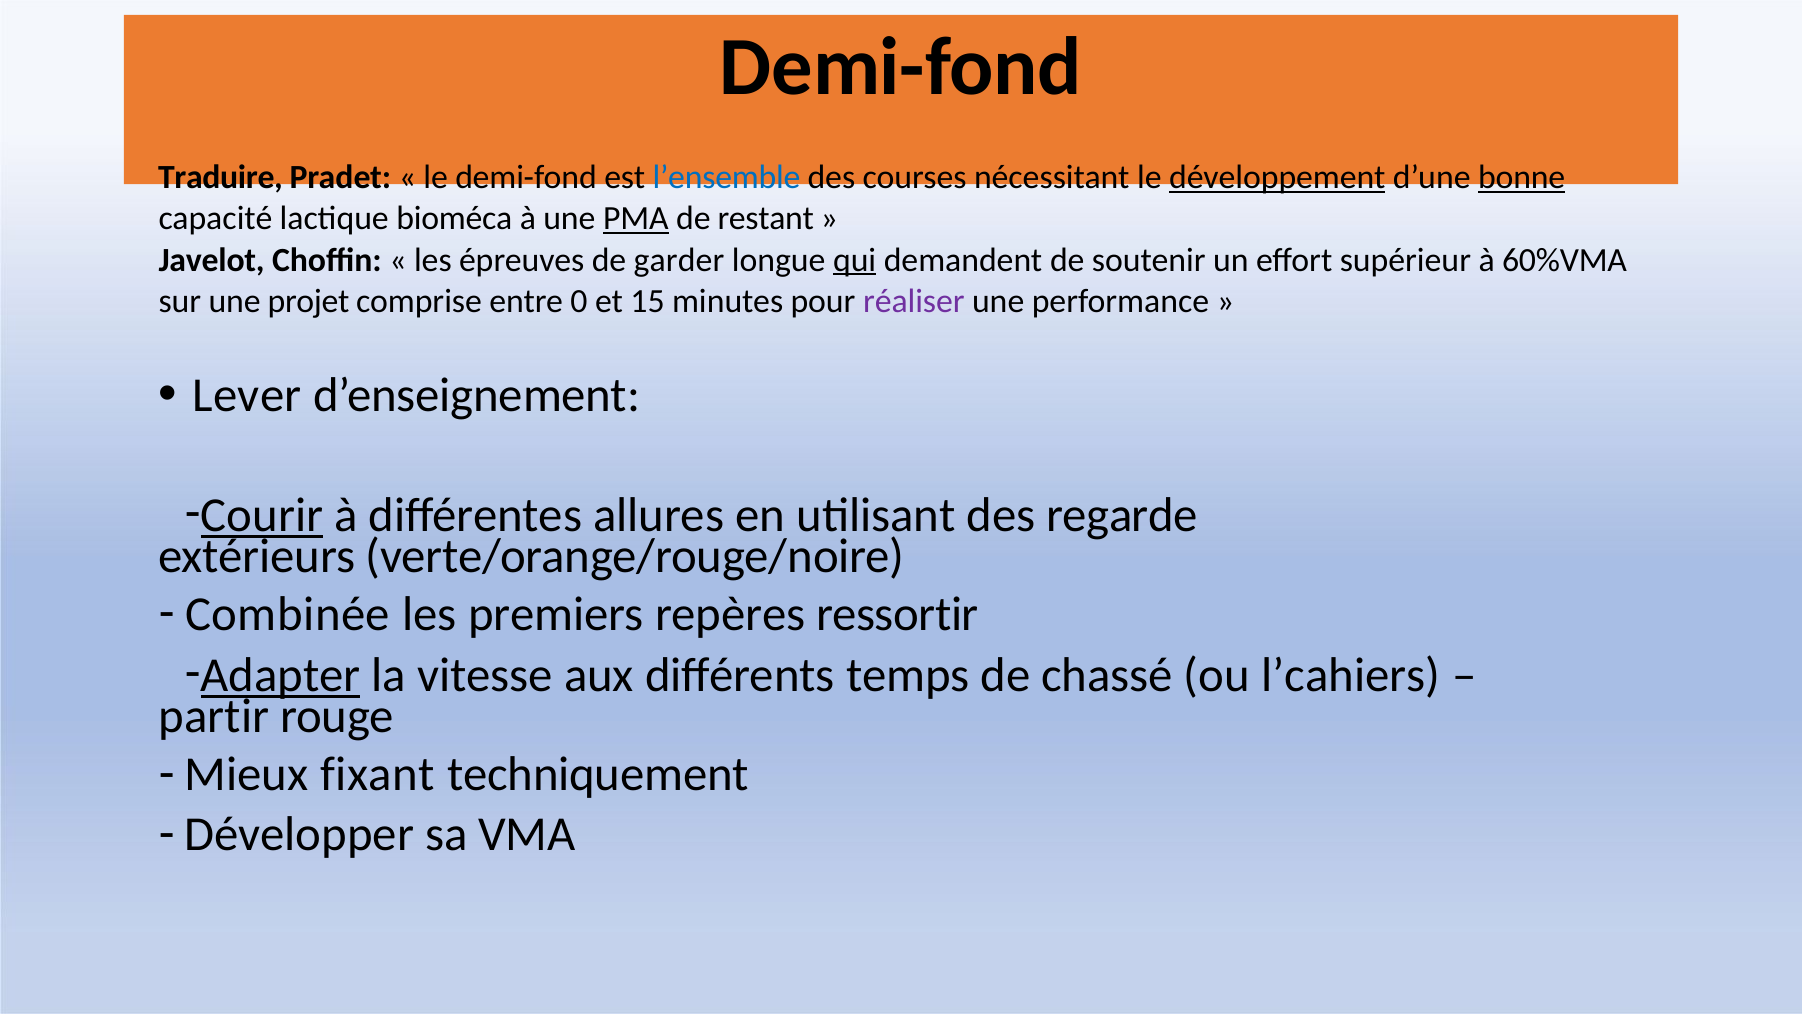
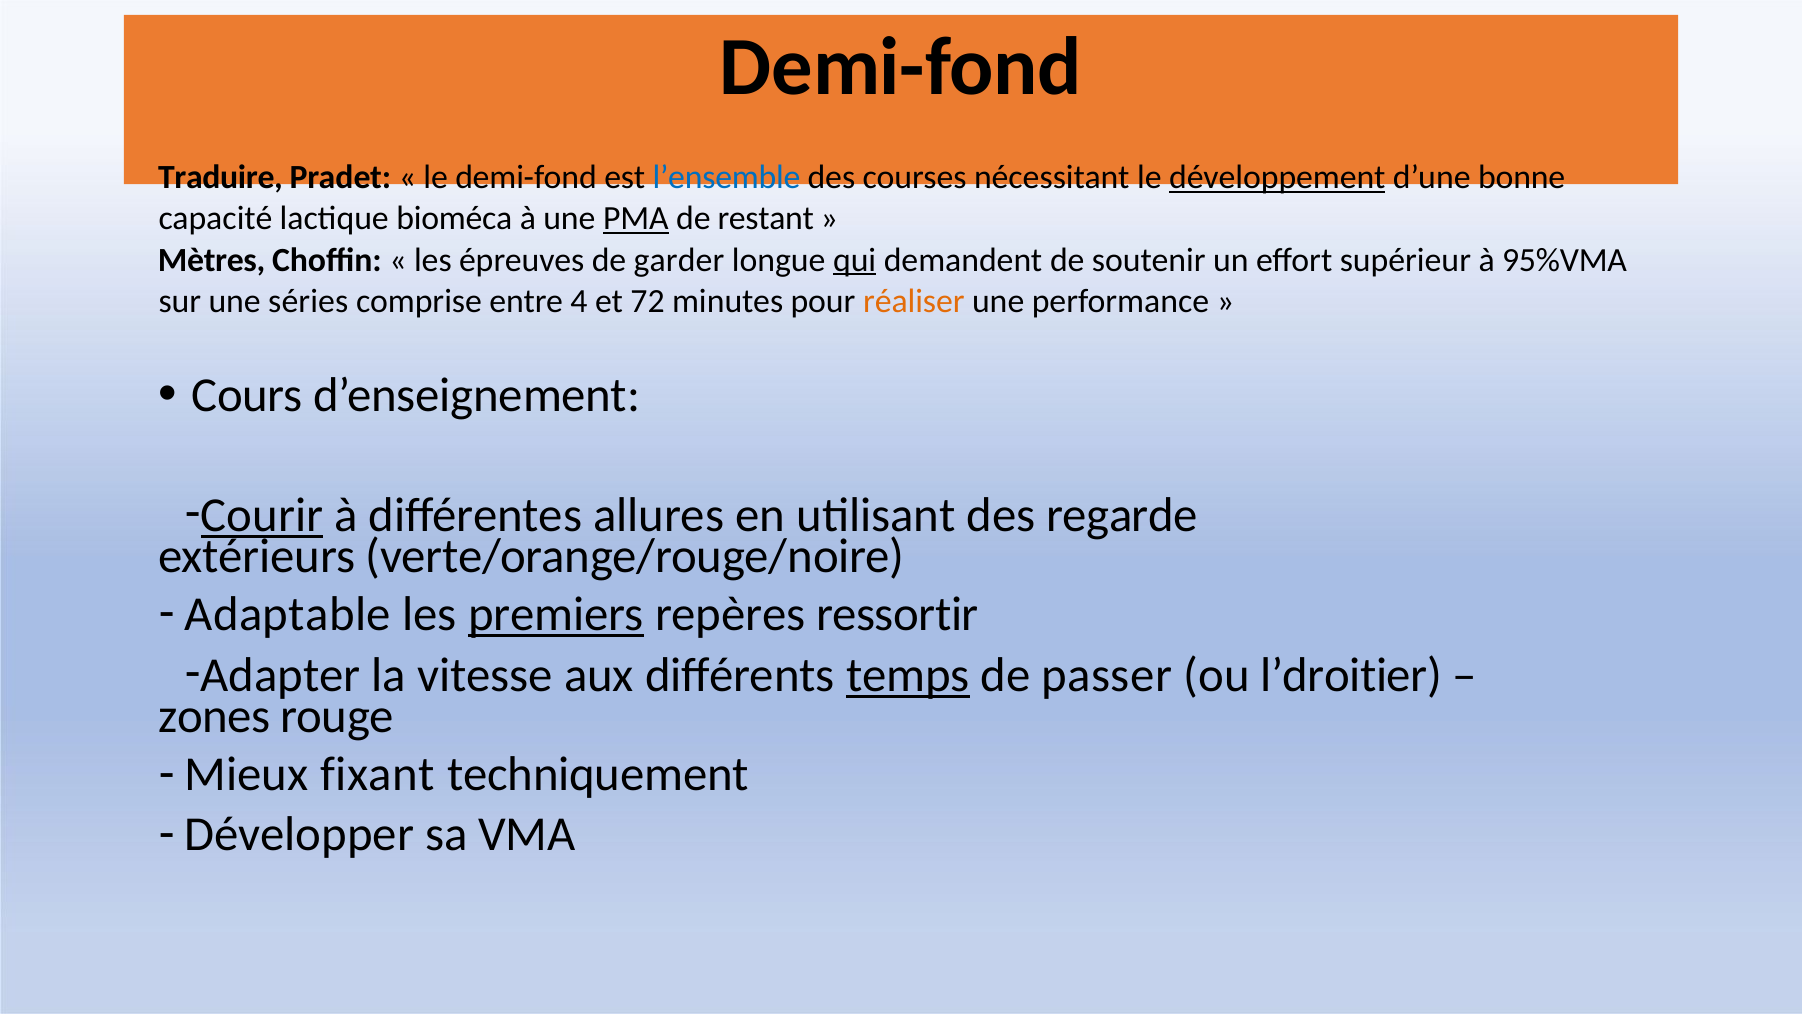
bonne underline: present -> none (1522, 177)
Javelot: Javelot -> Mètres (212, 260)
60%VMA: 60%VMA -> 95%VMA (1565, 260)
projet: projet -> séries (308, 301)
0: 0 -> 4 (579, 301)
15: 15 -> 72 (648, 301)
réaliser colour: purple -> orange (914, 301)
Lever: Lever -> Cours (247, 395)
Combinée: Combinée -> Adaptable (288, 614)
premiers underline: none -> present (556, 614)
Adapter underline: present -> none (281, 675)
temps underline: none -> present (908, 675)
chassé: chassé -> passer (1107, 675)
l’cahiers: l’cahiers -> l’droitier (1351, 675)
partir: partir -> zones (214, 716)
